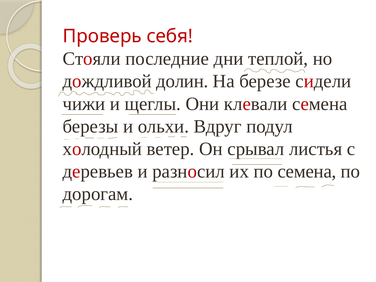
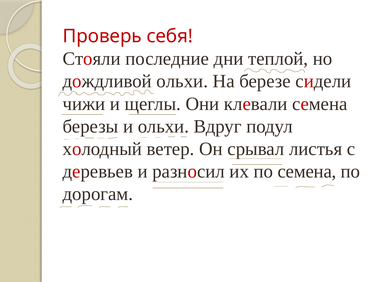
дождливой долин: долин -> ольхи (182, 81)
